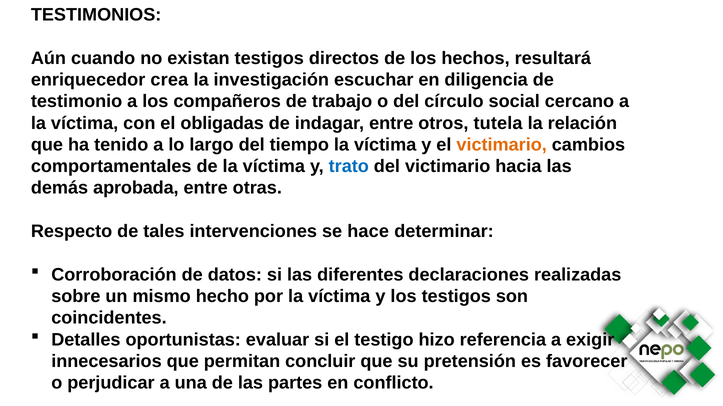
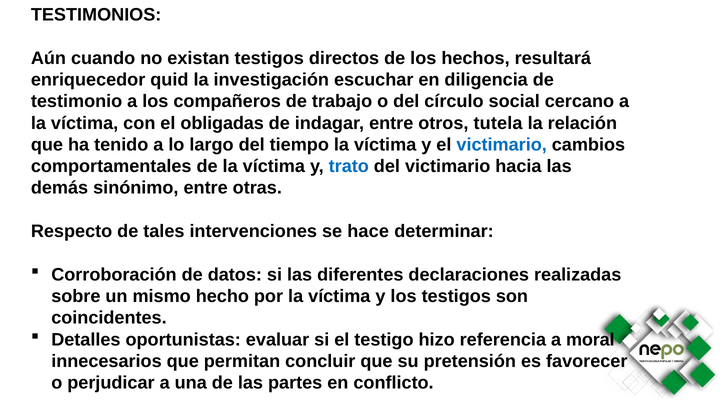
crea: crea -> quid (169, 80)
victimario colour: orange -> blue (502, 145)
aprobada: aprobada -> sinónimo (136, 188)
exigir: exigir -> moral (590, 340)
